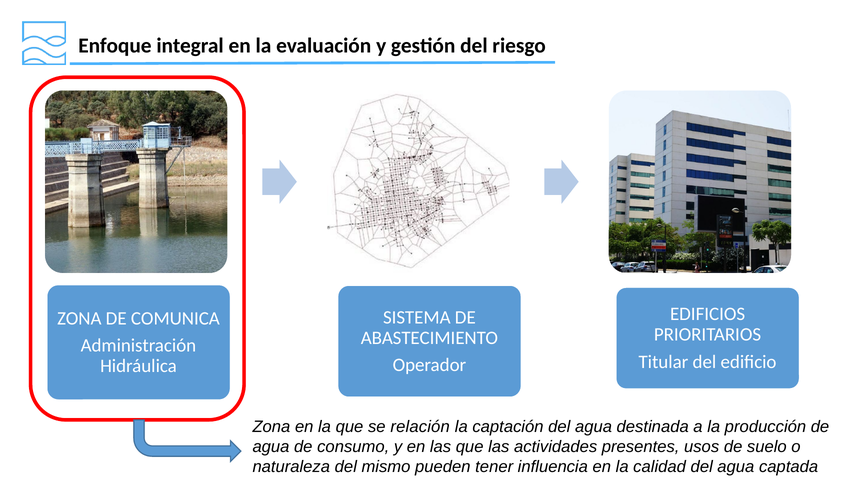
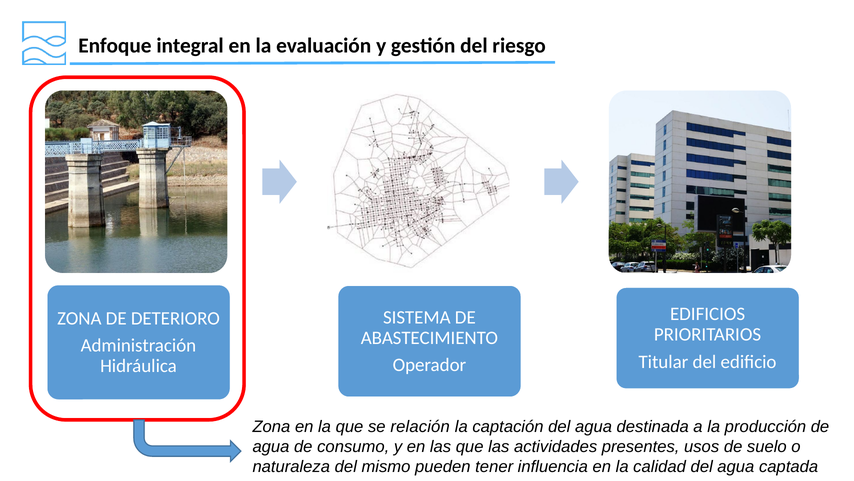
COMUNICA: COMUNICA -> DETERIORO (175, 318)
